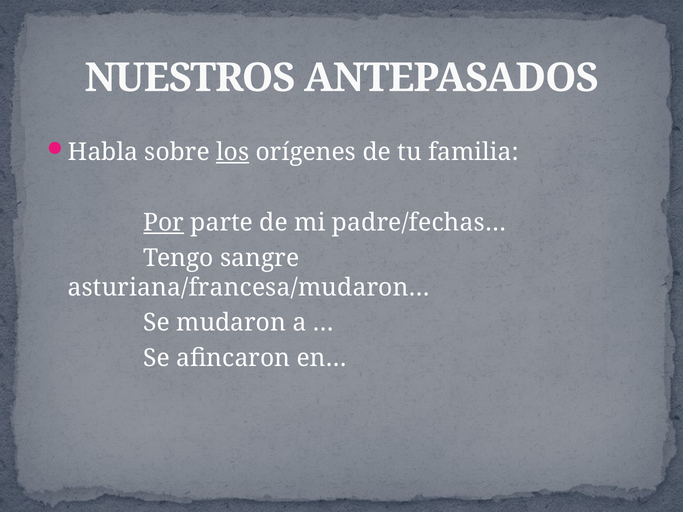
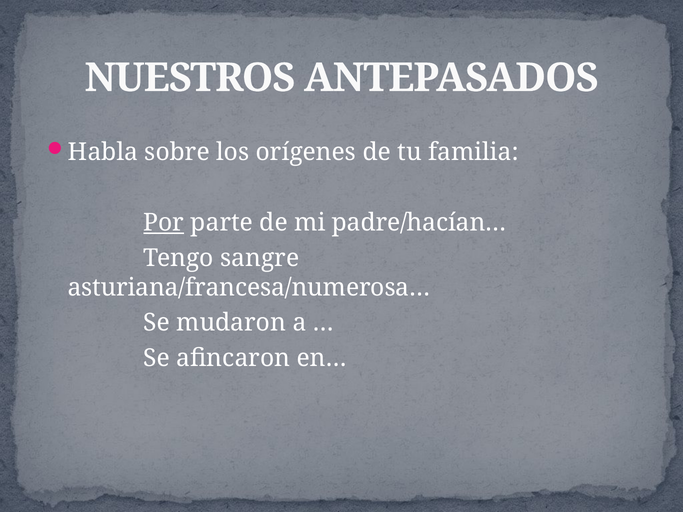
los underline: present -> none (233, 152)
padre/fechas…: padre/fechas… -> padre/hacían… (419, 223)
asturiana/francesa/mudaron…: asturiana/francesa/mudaron… -> asturiana/francesa/numerosa… (249, 288)
